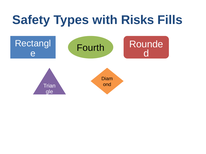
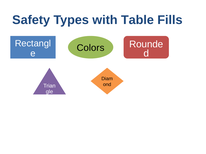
Risks: Risks -> Table (138, 20)
Fourth: Fourth -> Colors (91, 48)
